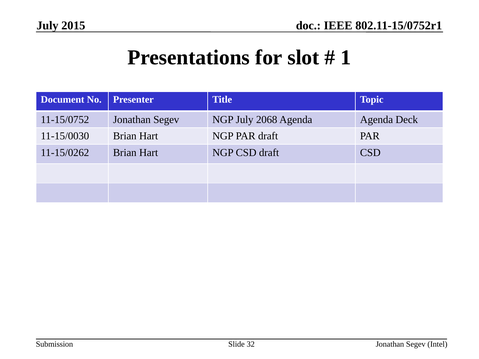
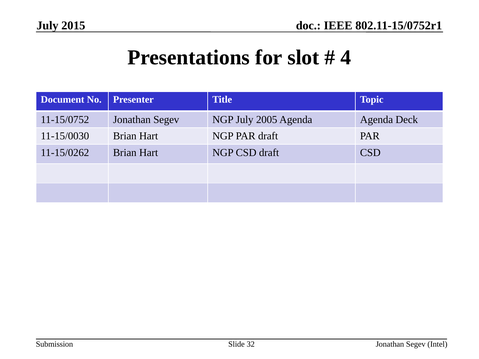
1: 1 -> 4 (346, 57)
2068: 2068 -> 2005 (267, 120)
